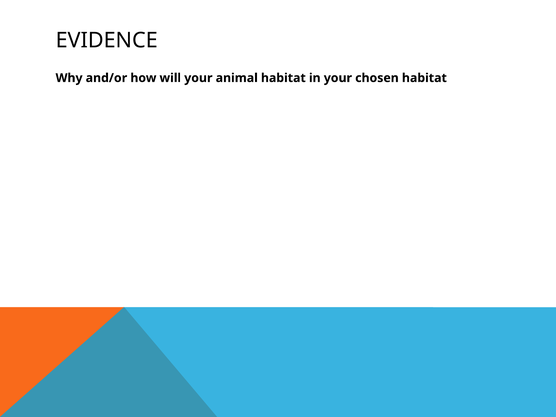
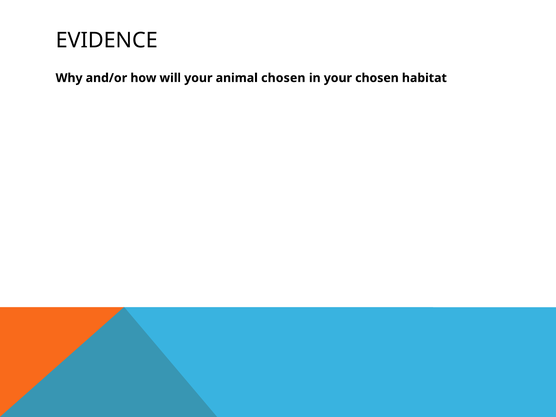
animal habitat: habitat -> chosen (283, 78)
